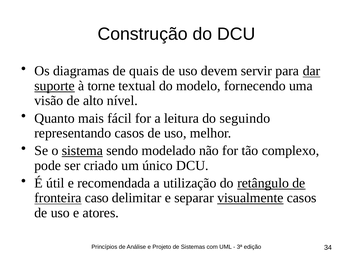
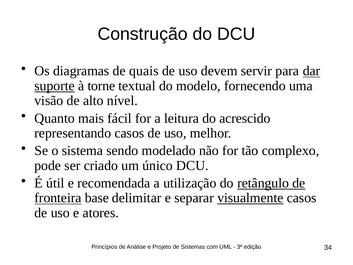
seguindo: seguindo -> acrescido (245, 118)
sistema underline: present -> none (82, 151)
caso: caso -> base (97, 198)
